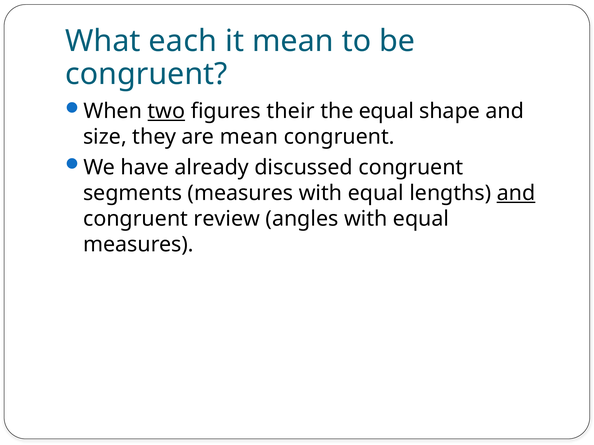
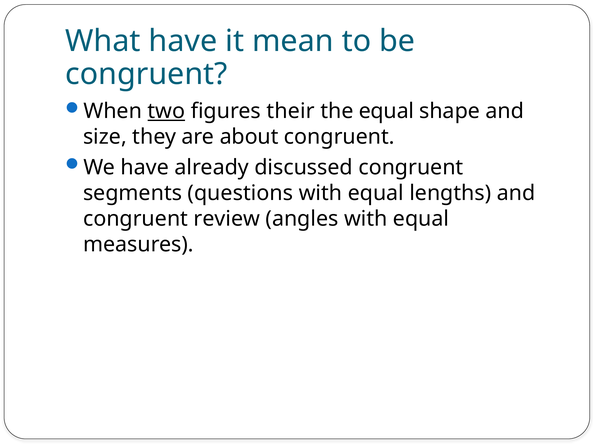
What each: each -> have (183, 41)
are mean: mean -> about (249, 137)
segments measures: measures -> questions (240, 193)
and underline: present -> none (516, 193)
